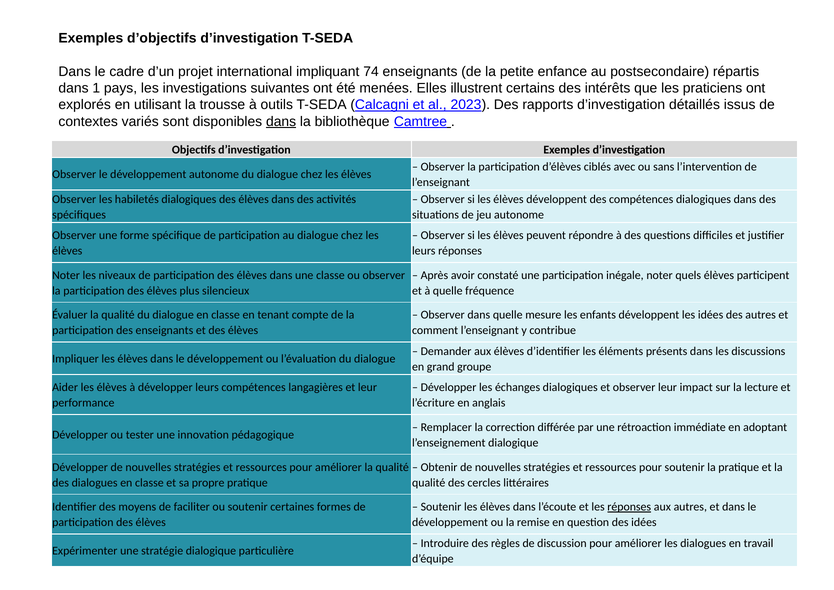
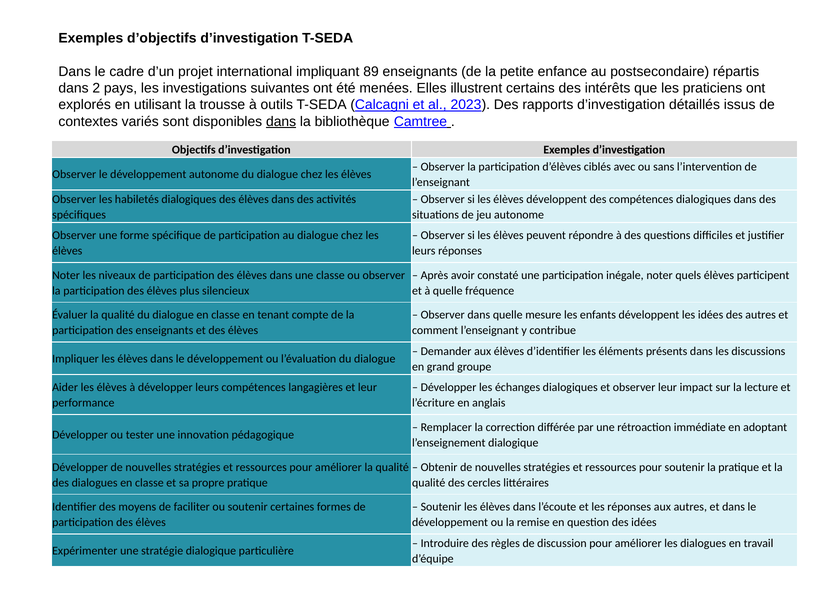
74: 74 -> 89 (371, 71)
1: 1 -> 2 (96, 88)
réponses underline: present -> none (629, 507)
